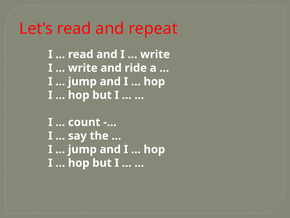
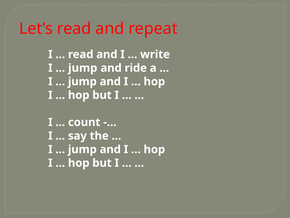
write: write -> jump (83, 68)
